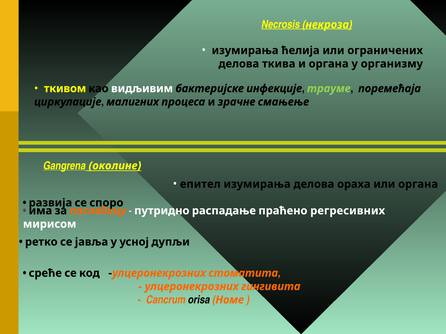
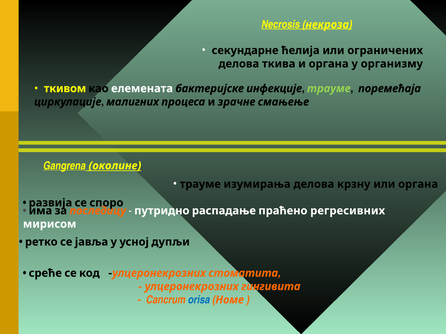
изумирања: изумирања -> секундарне (245, 50)
видљивим: видљивим -> елемената (142, 89)
епител: епител -> трауме (200, 184)
ораха: ораха -> крзну (354, 184)
orisa colour: black -> blue (199, 300)
